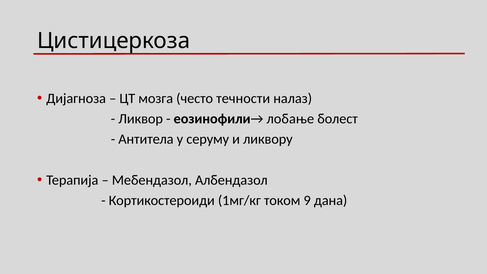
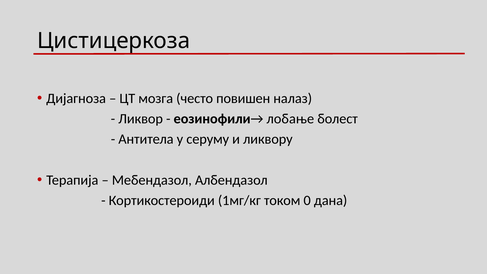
течности: течности -> повишен (243, 98)
9: 9 -> 0 (307, 200)
